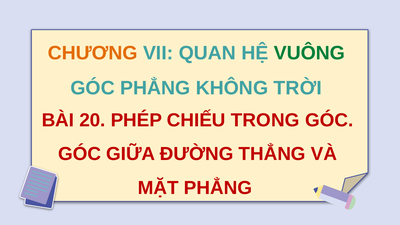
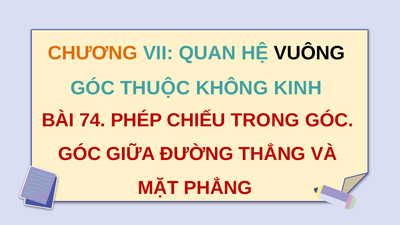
VUÔNG colour: green -> black (309, 53)
GÓC PHẲNG: PHẲNG -> THUỘC (155, 88)
TRỜI: TRỜI -> KINH (298, 88)
20: 20 -> 74 (92, 120)
